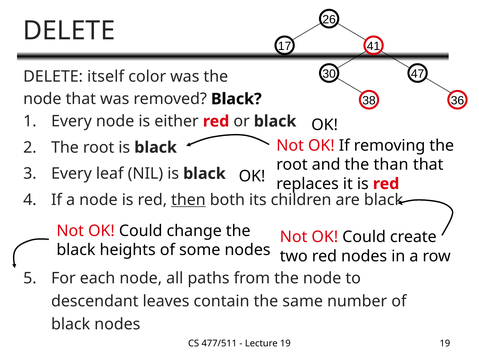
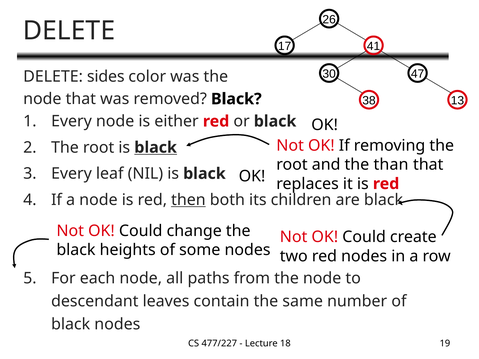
itself: itself -> sides (106, 77)
36: 36 -> 13 (457, 101)
black underline: none -> present (156, 148)
477/511: 477/511 -> 477/227 (219, 344)
Lecture 19: 19 -> 18 (285, 344)
